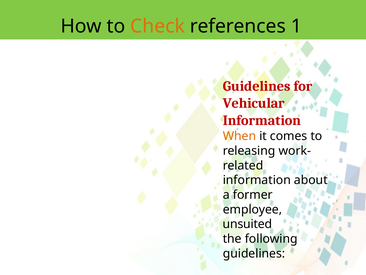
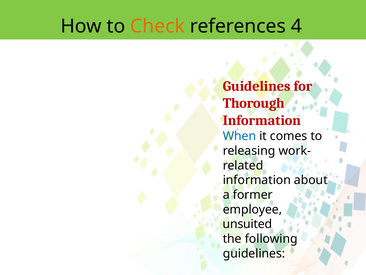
1: 1 -> 4 (296, 26)
Vehicular: Vehicular -> Thorough (254, 103)
When colour: orange -> blue (239, 136)
